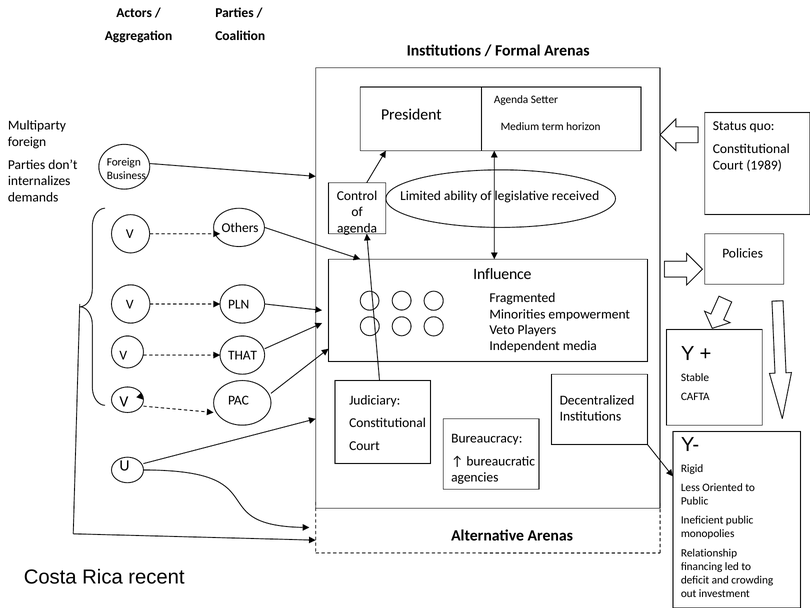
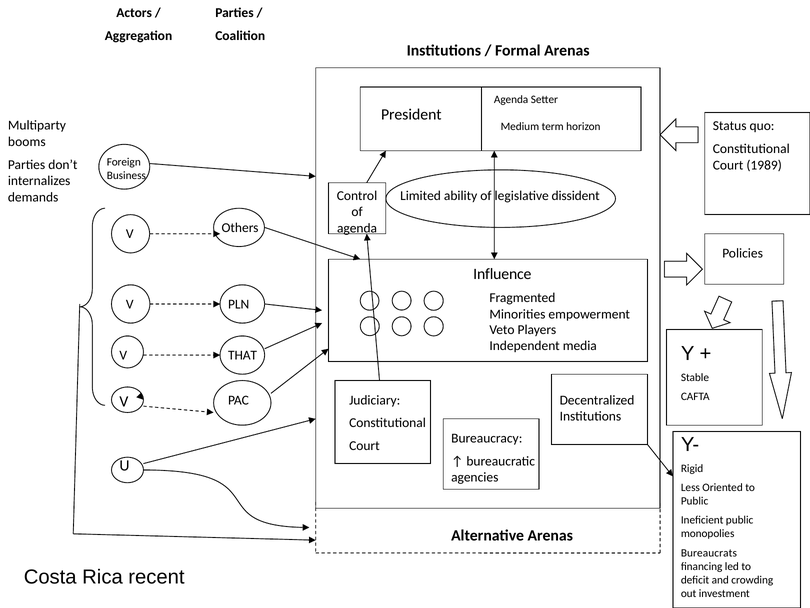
foreign: foreign -> booms (27, 142)
received: received -> dissident (576, 196)
Relationship: Relationship -> Bureaucrats (709, 552)
